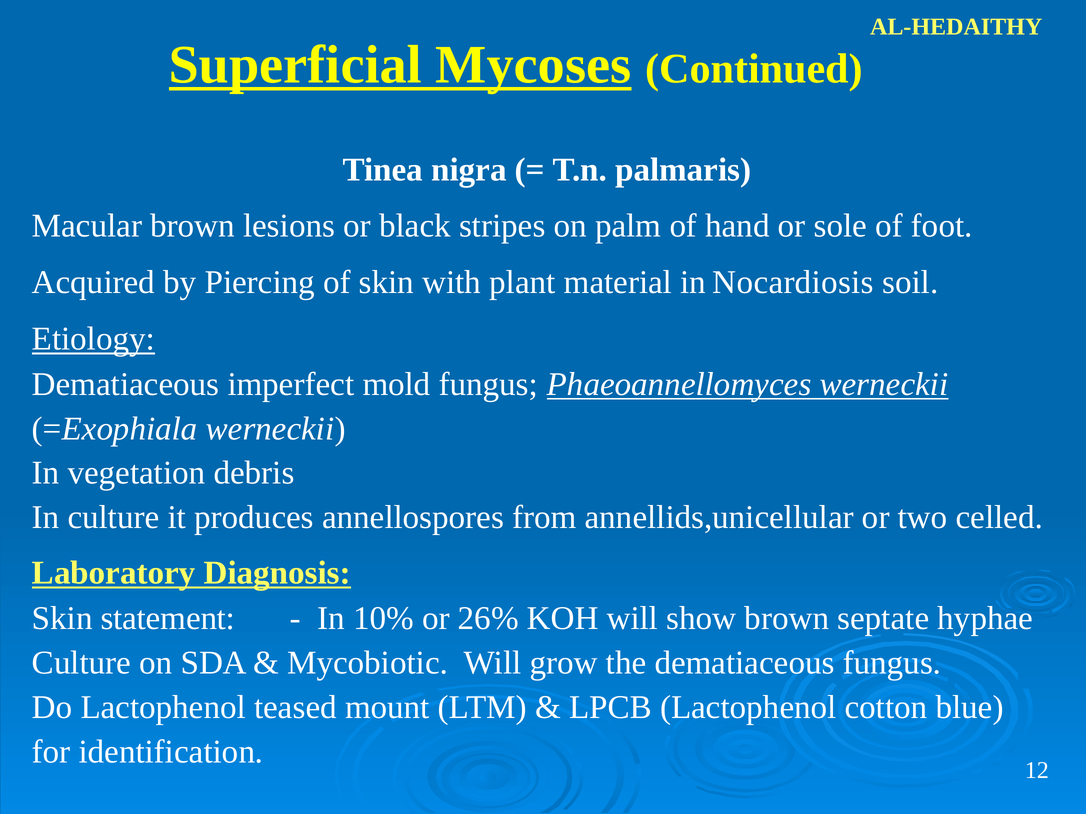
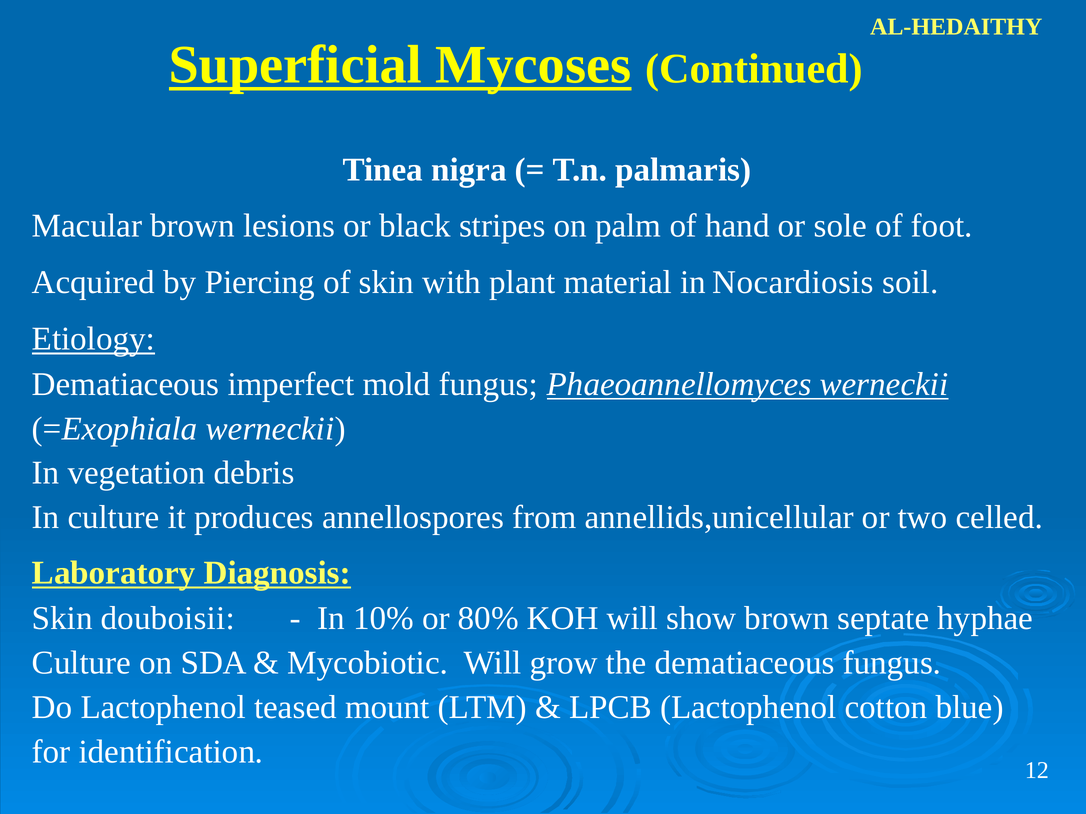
statement: statement -> douboisii (168, 619)
26%: 26% -> 80% (488, 619)
